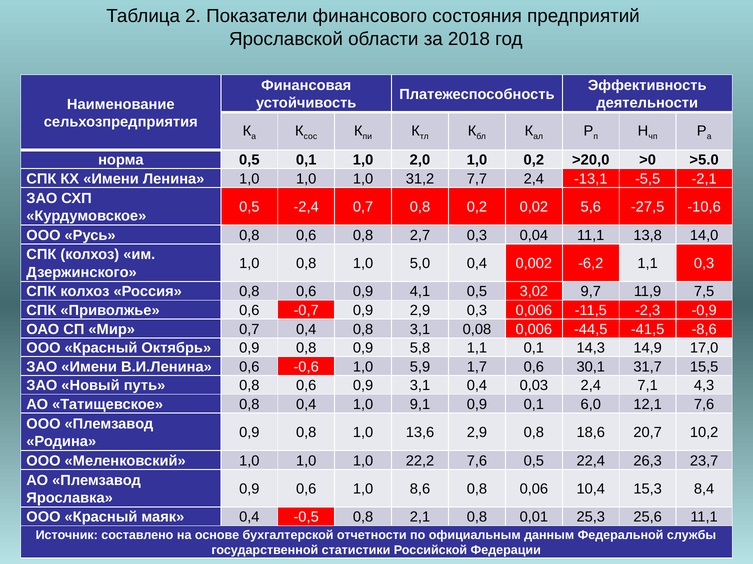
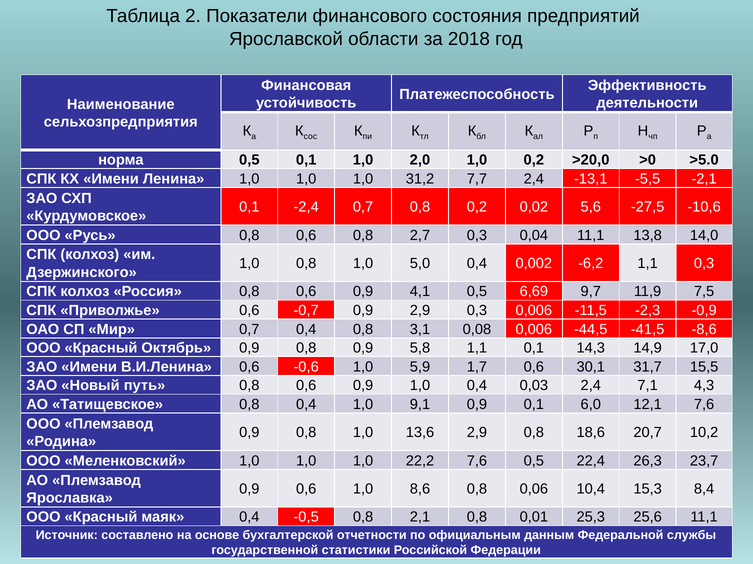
0,5: 0,5 -> 0,1 (249, 207)
3,02: 3,02 -> 6,69 (534, 292)
0,9 3,1: 3,1 -> 1,0 (420, 386)
